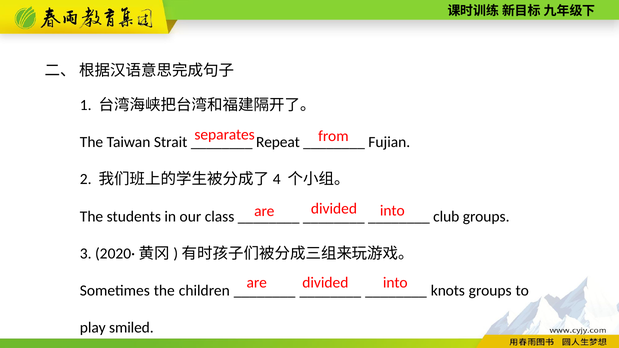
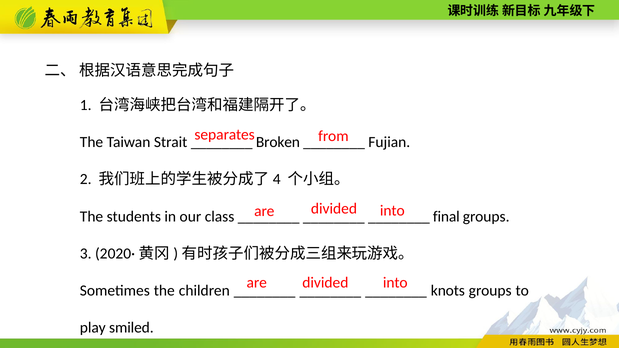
Repeat: Repeat -> Broken (278, 142)
club: club -> final (446, 217)
